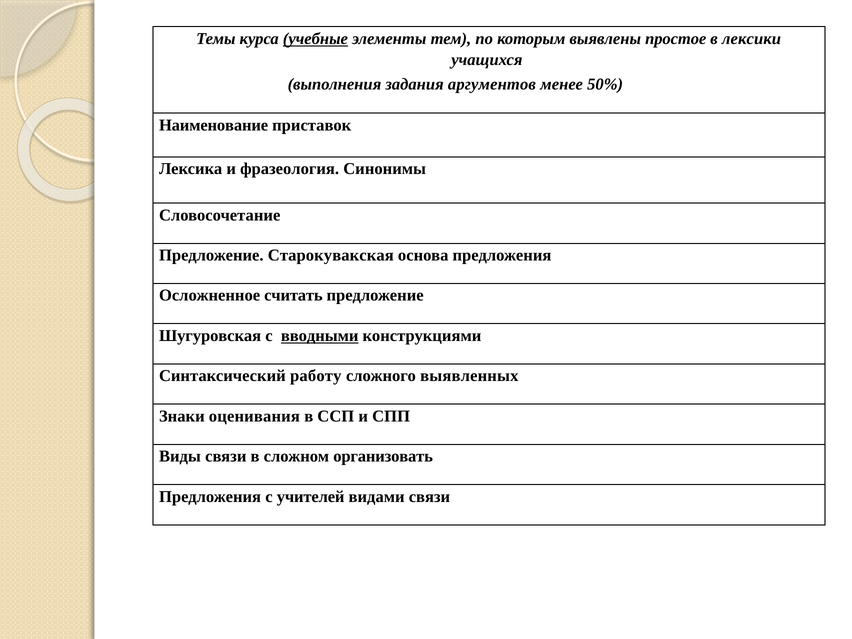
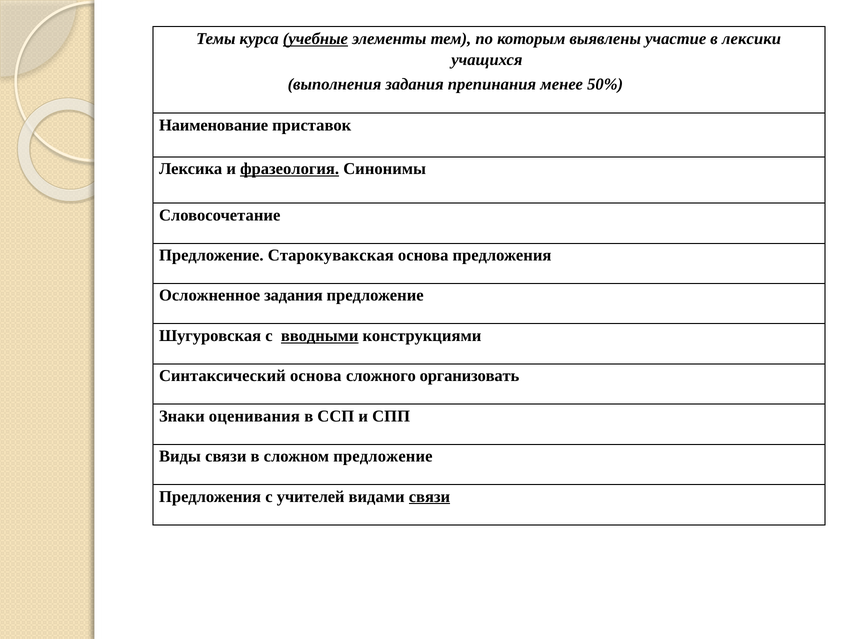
простое: простое -> участие (676, 39)
аргументов: аргументов -> препинания (492, 84)
фразеология underline: none -> present (290, 169)
Осложненное считать: считать -> задания (293, 295)
Синтаксический работу: работу -> основа (316, 376)
выявленных: выявленных -> организовать (469, 376)
сложном организовать: организовать -> предложение (383, 456)
связи underline: none -> present (429, 497)
